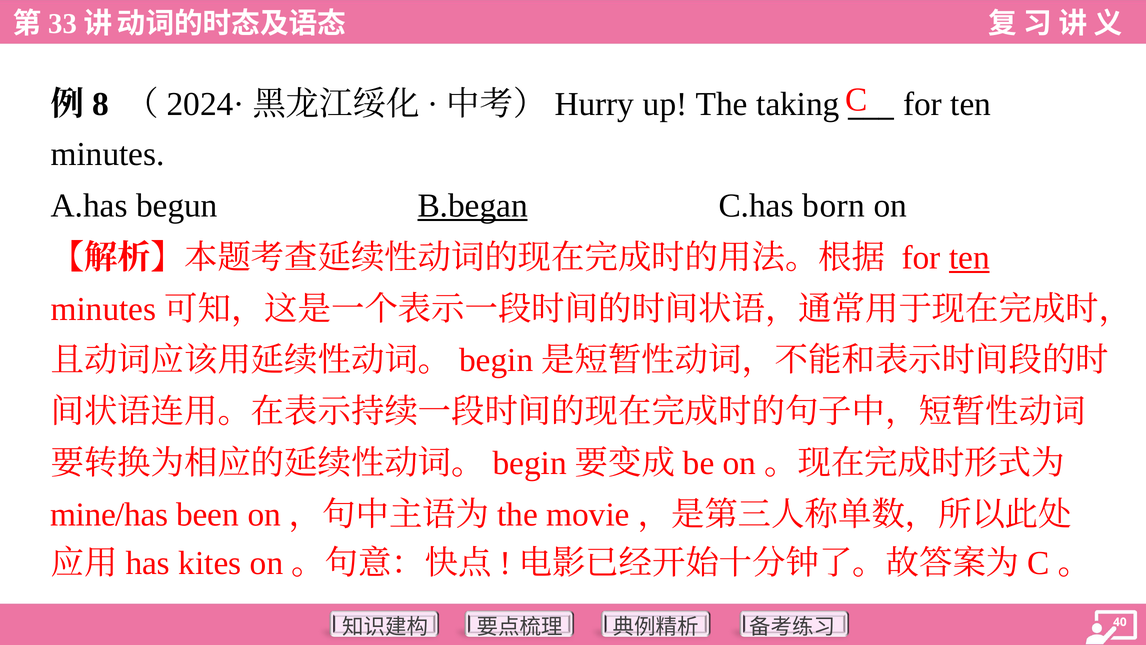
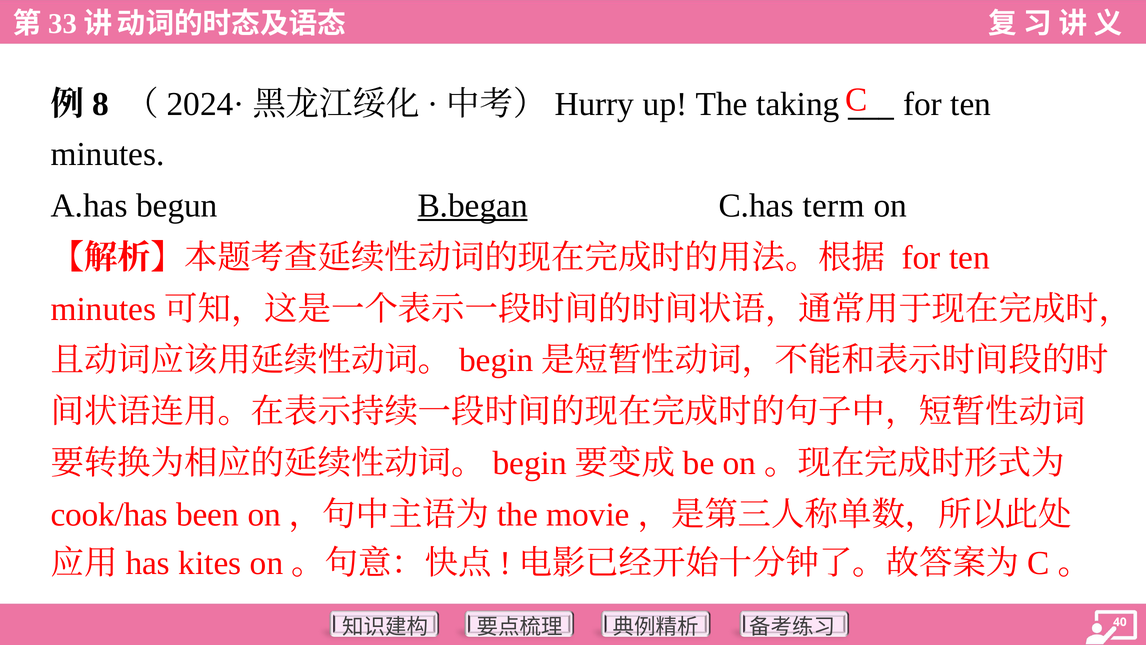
born: born -> term (834, 206)
ten underline: present -> none (969, 258)
mine/has: mine/has -> cook/has (109, 514)
